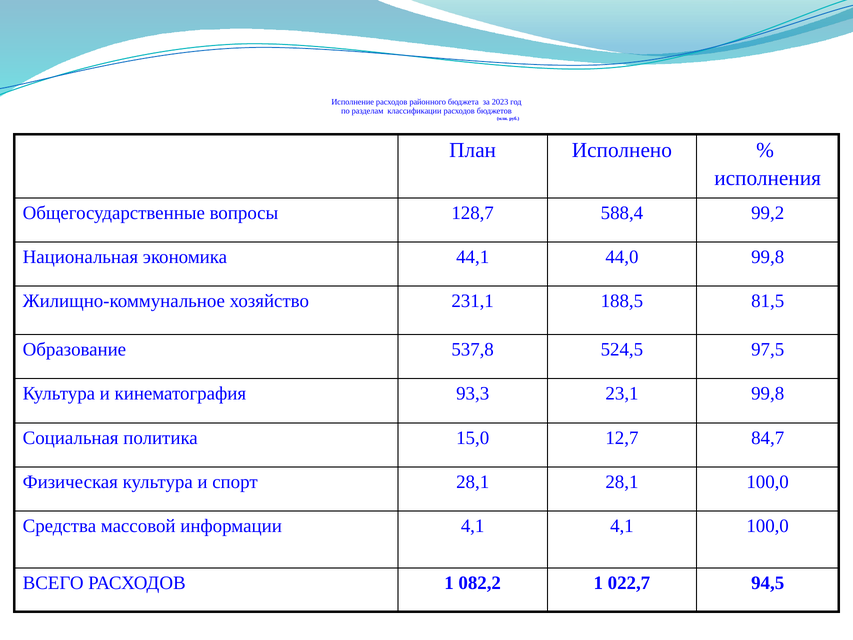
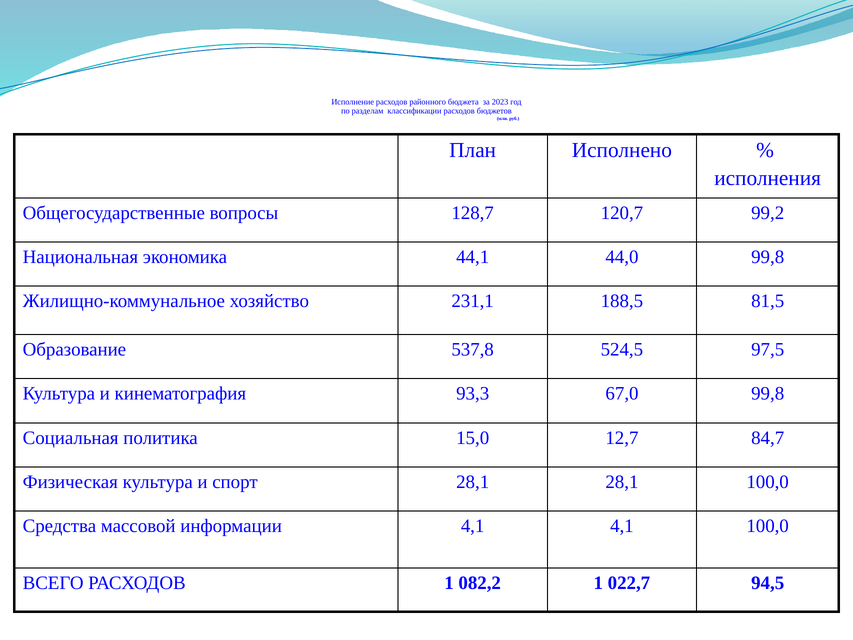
588,4: 588,4 -> 120,7 (622, 213)
23,1: 23,1 -> 67,0 (622, 393)
